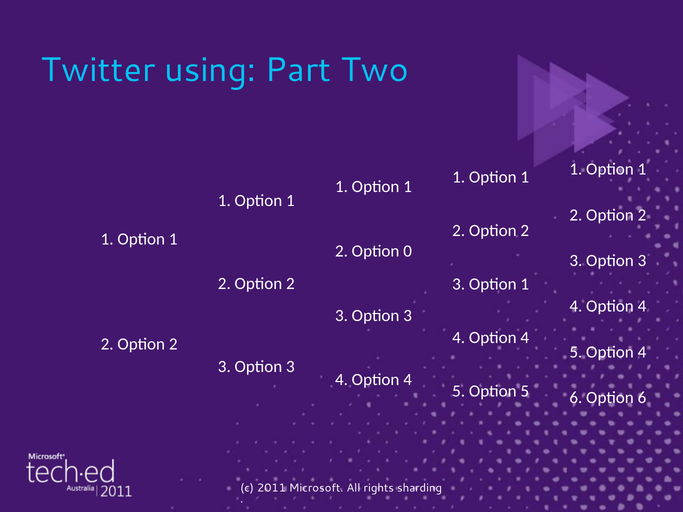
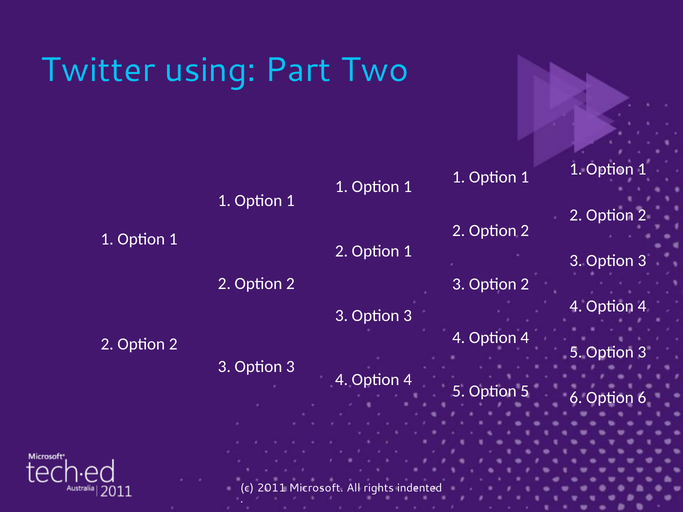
2 Option 0: 0 -> 1 (408, 251)
3 Option 1: 1 -> 2 (525, 284)
5 Option 4: 4 -> 3 (642, 352)
sharding: sharding -> indented (420, 488)
